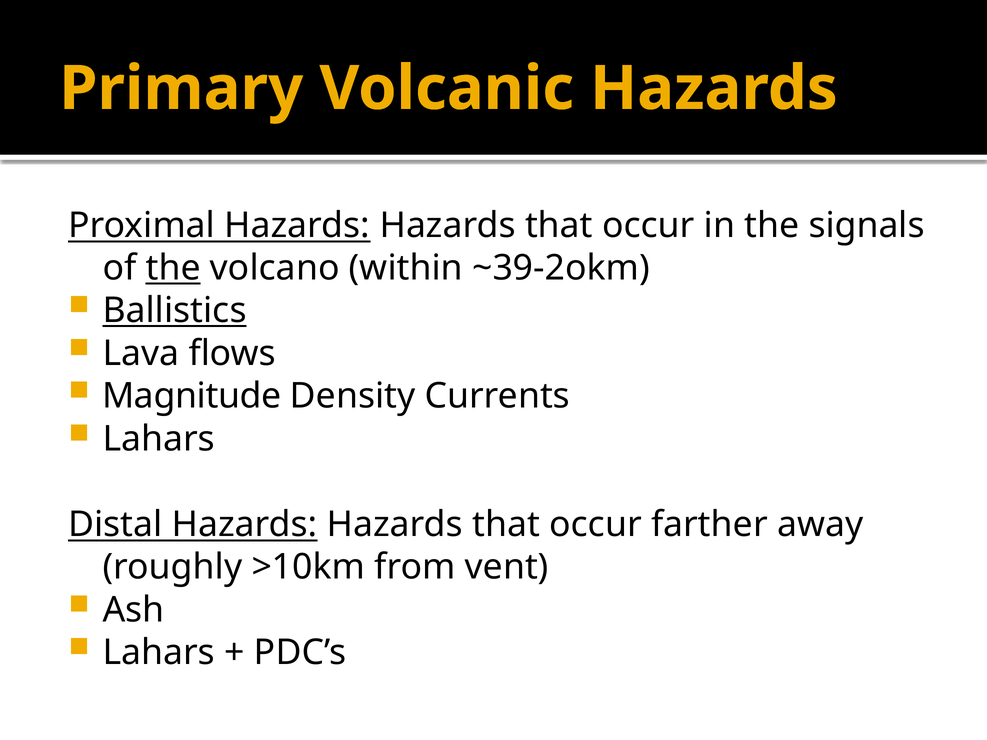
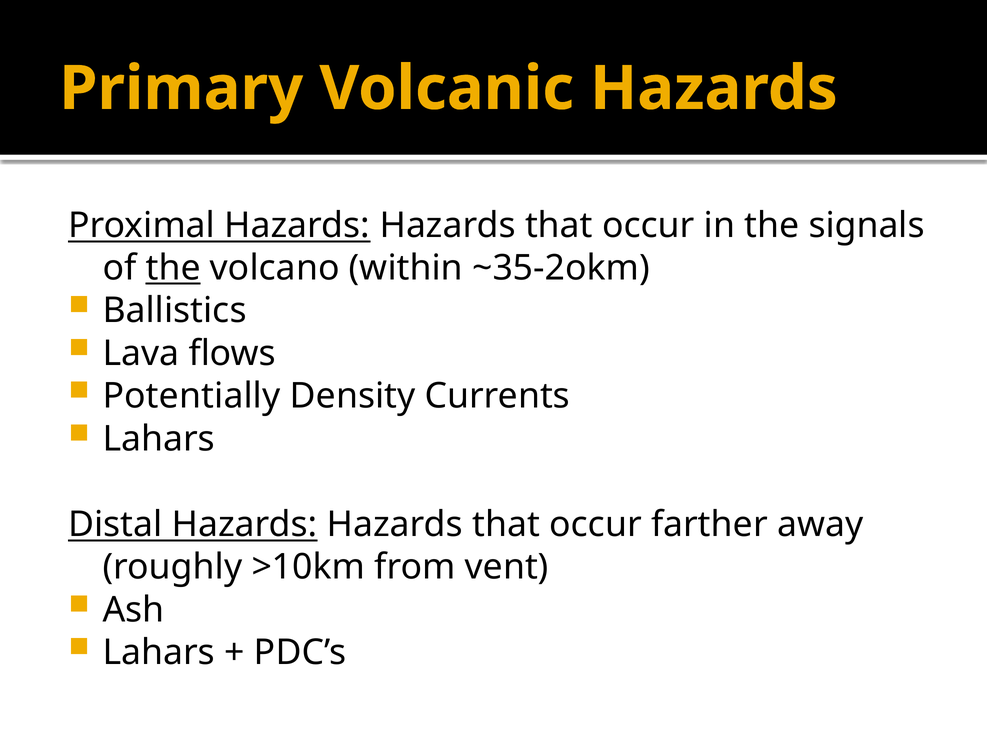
~39-2okm: ~39-2okm -> ~35-2okm (561, 268)
Ballistics underline: present -> none (175, 311)
Magnitude: Magnitude -> Potentially (192, 396)
